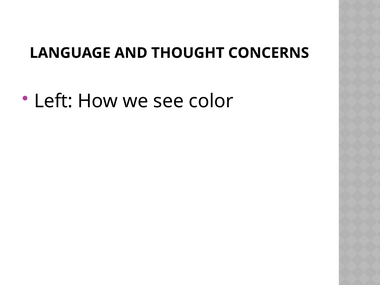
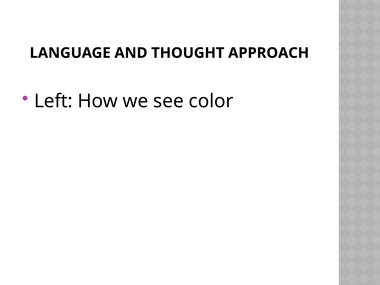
CONCERNS: CONCERNS -> APPROACH (269, 53)
